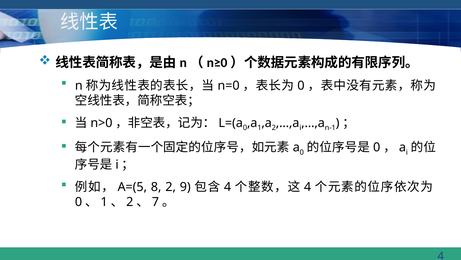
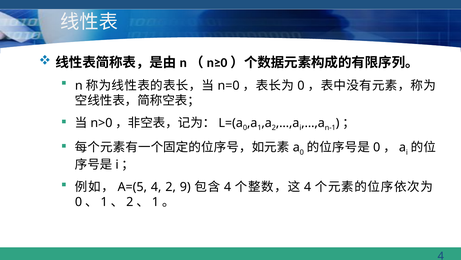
8: 8 -> 4 (156, 187)
7: 7 -> 1 (155, 201)
